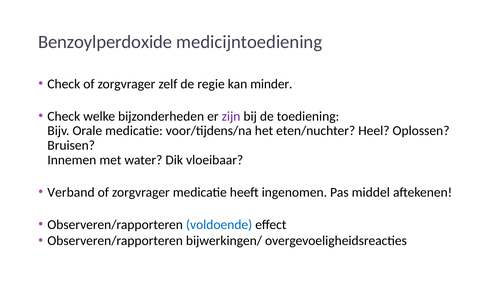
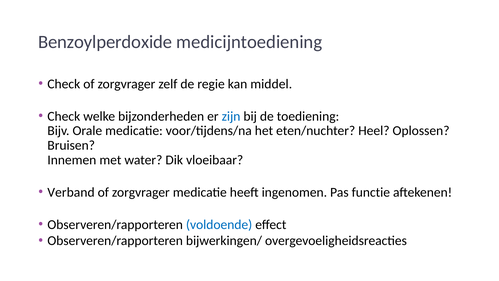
minder: minder -> middel (271, 84)
zijn colour: purple -> blue (231, 116)
middel: middel -> functie (371, 192)
